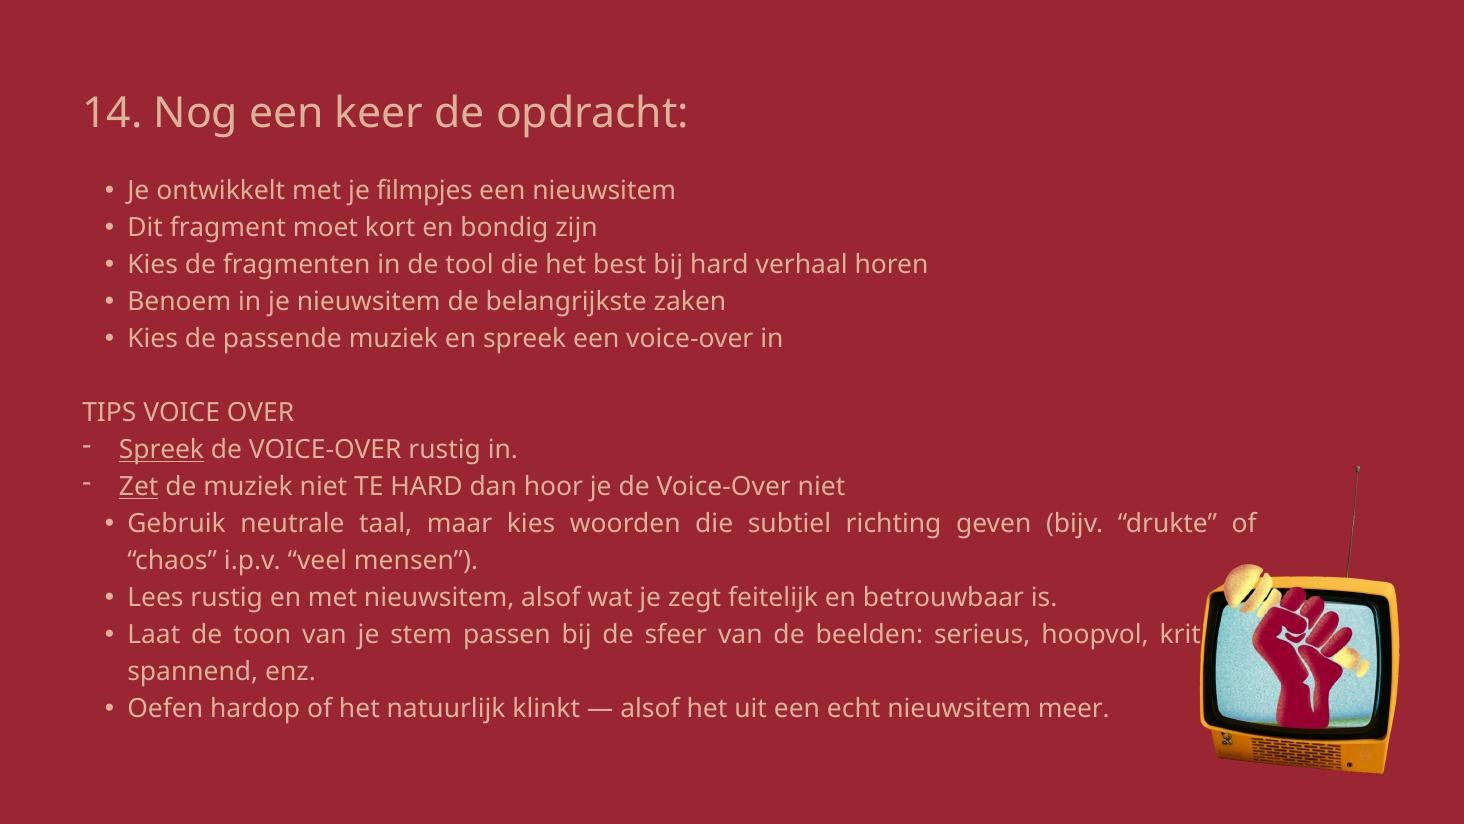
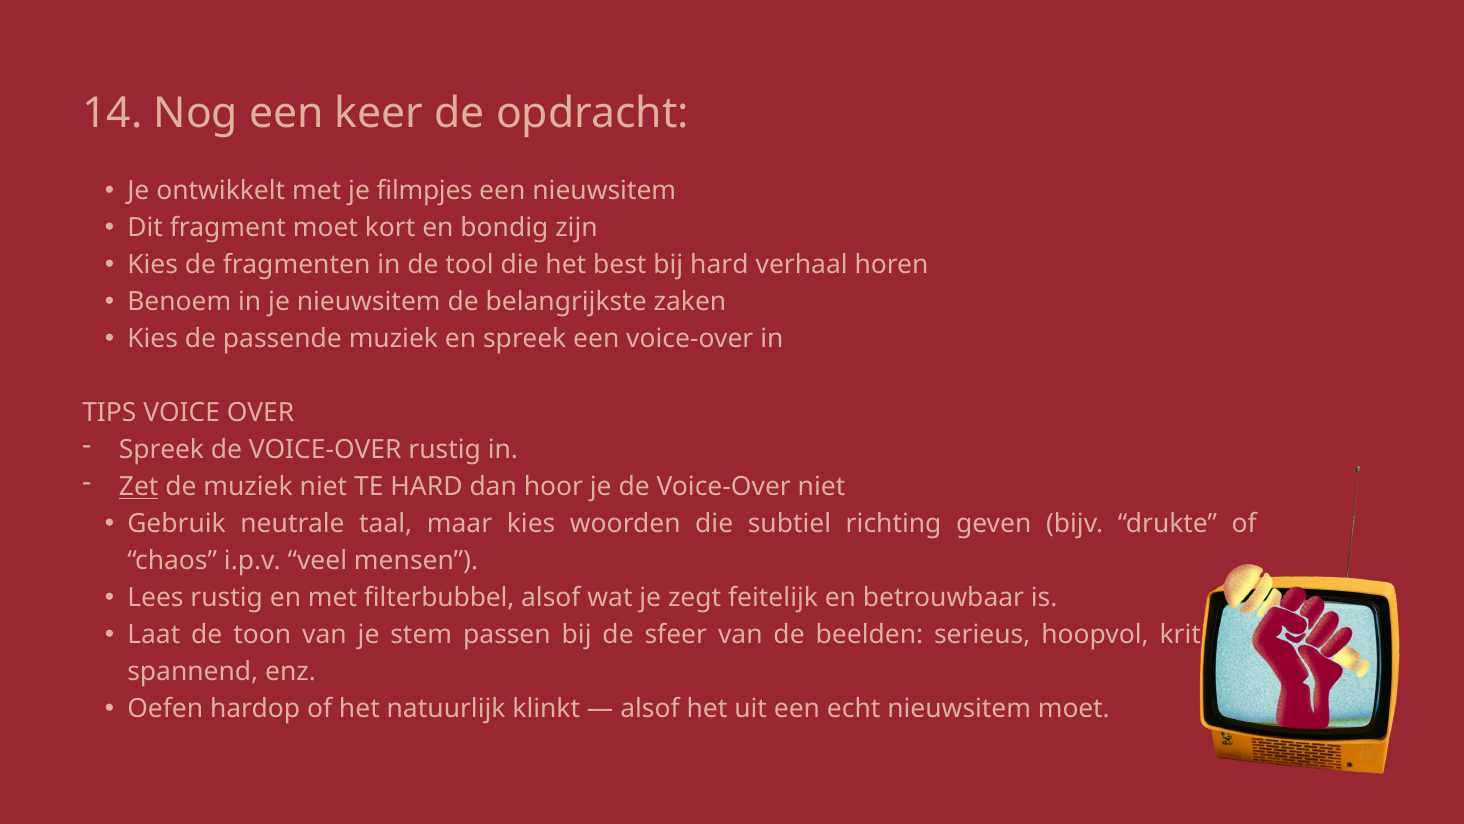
Spreek underline: present -> none (162, 450)
met nieuwsitem: nieuwsitem -> filterbubbel (439, 598)
nieuwsitem meer: meer -> moet (1074, 709)
